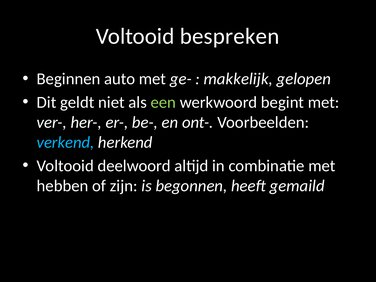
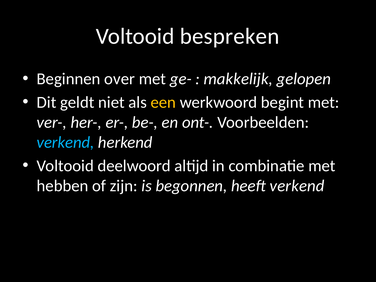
auto: auto -> over (120, 79)
een colour: light green -> yellow (163, 102)
heeft gemaild: gemaild -> verkend (297, 186)
